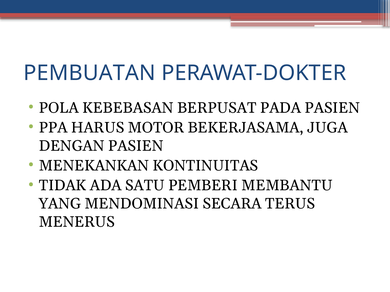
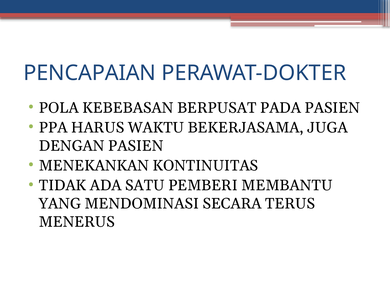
PEMBUATAN: PEMBUATAN -> PENCAPAIAN (90, 73)
MOTOR: MOTOR -> WAKTU (156, 128)
